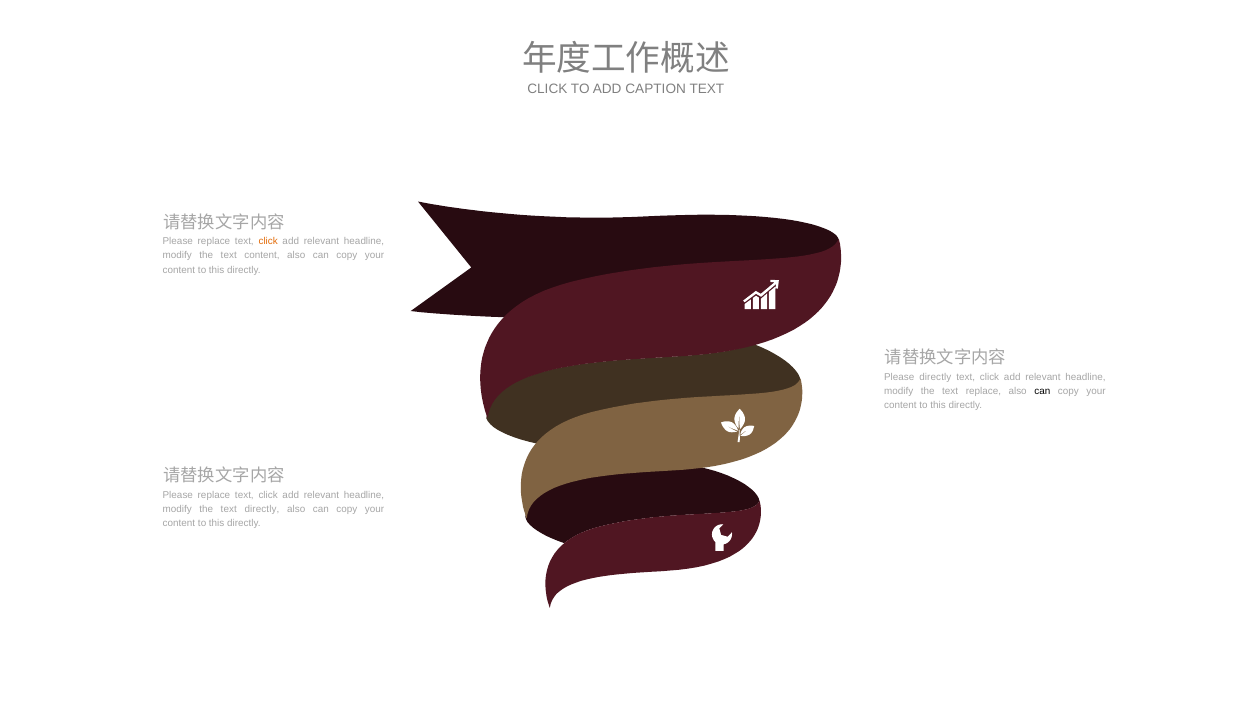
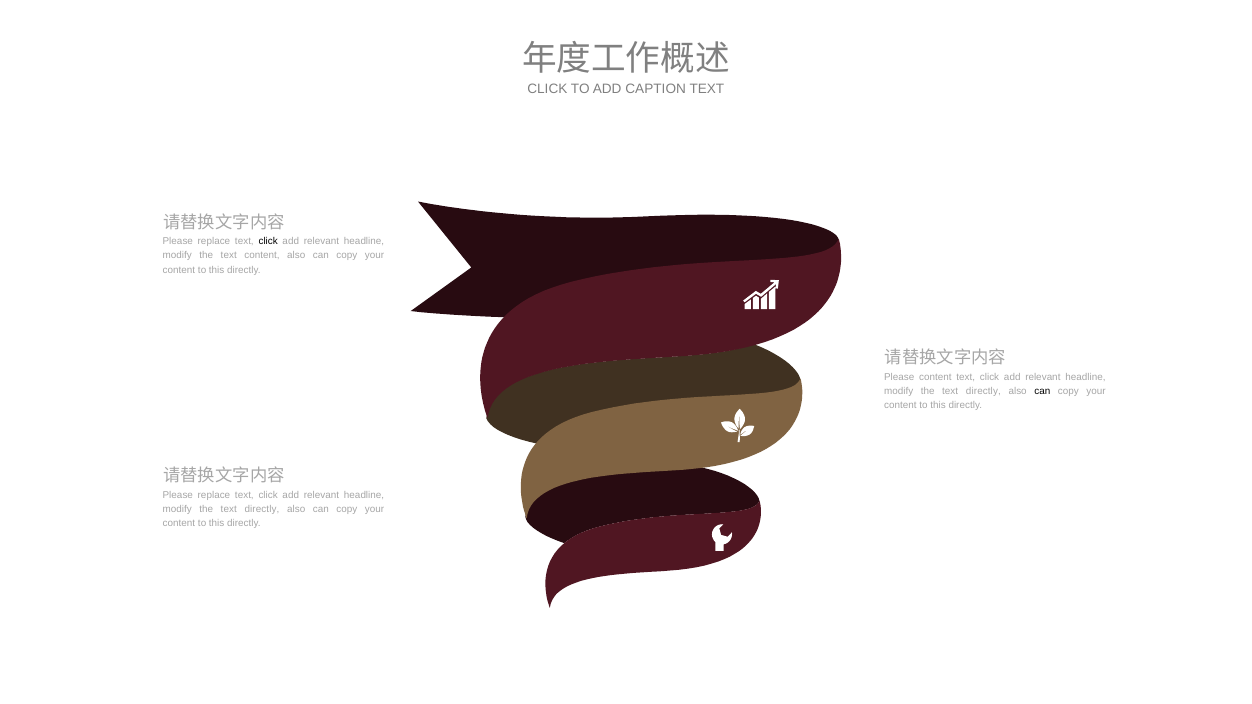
click colour: orange -> black (268, 242)
Please directly: directly -> content (935, 377)
replace: replace -> directly (983, 391)
